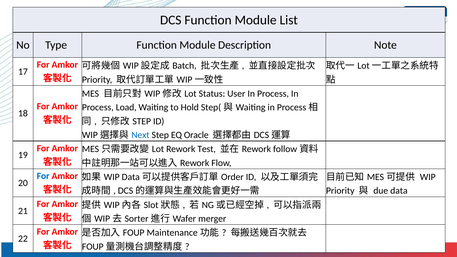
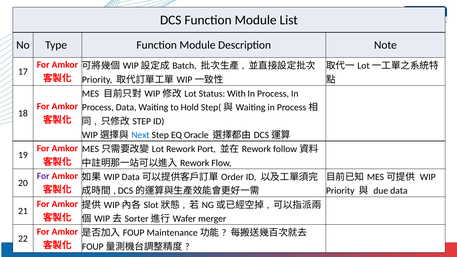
User: User -> With (236, 94)
Process Load: Load -> Data (126, 107)
Test: Test -> Port (207, 149)
For colour: blue -> purple (43, 176)
